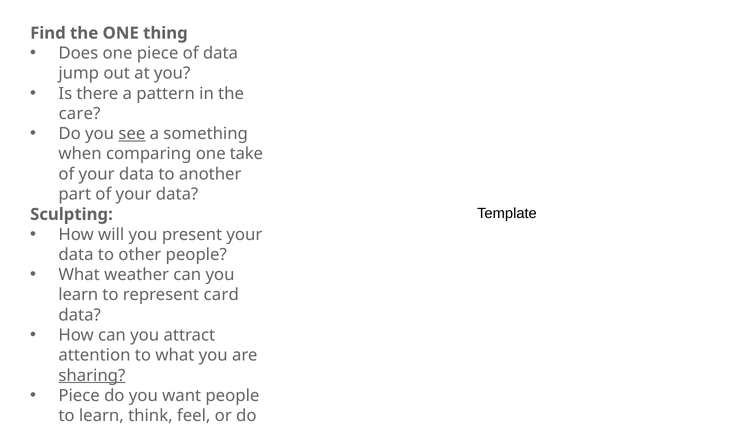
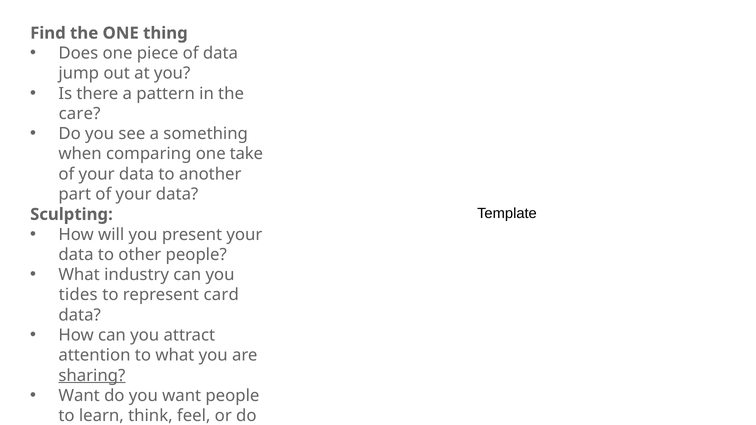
see underline: present -> none (132, 134)
weather: weather -> industry (137, 275)
learn: learn -> tides (78, 295)
Piece: Piece -> Want (79, 396)
